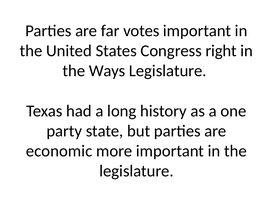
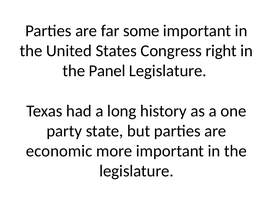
votes: votes -> some (141, 31)
Ways: Ways -> Panel (107, 71)
